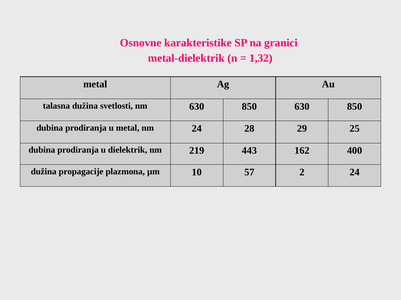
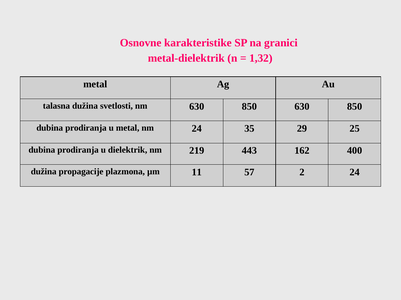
28: 28 -> 35 (249, 129)
10: 10 -> 11 (197, 172)
